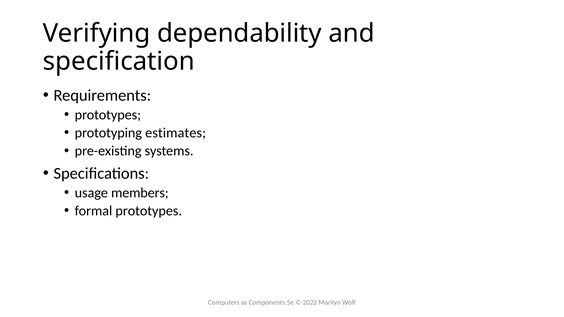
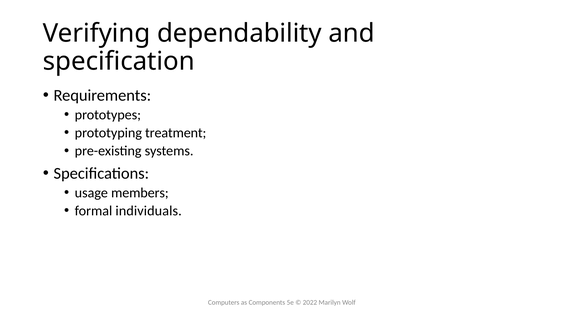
estimates: estimates -> treatment (176, 133)
formal prototypes: prototypes -> individuals (149, 211)
